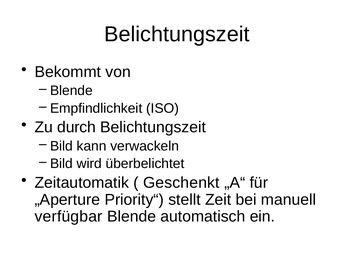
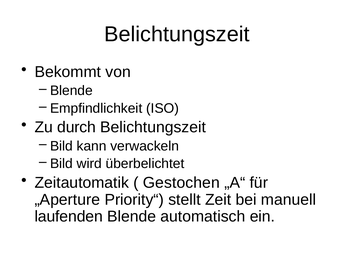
Geschenkt: Geschenkt -> Gestochen (181, 183)
verfügbar: verfügbar -> laufenden (69, 217)
